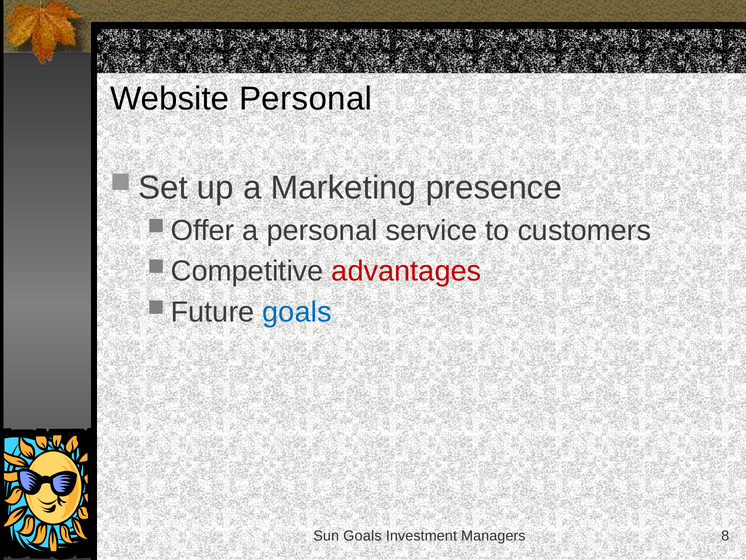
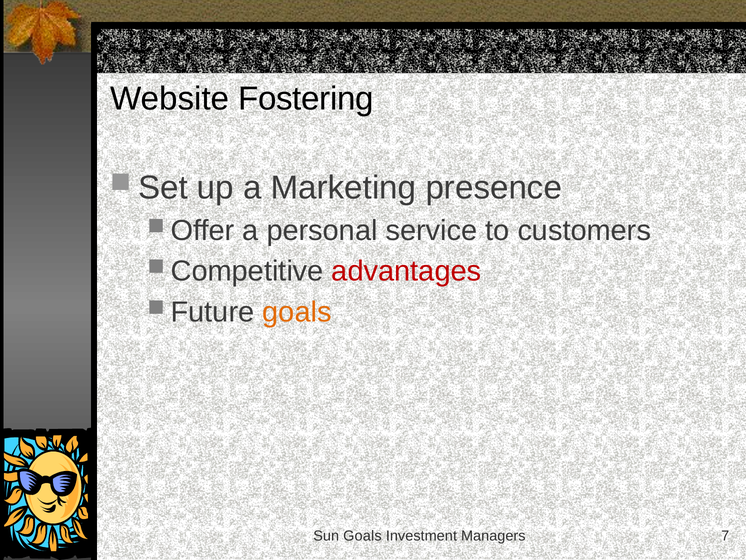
Website Personal: Personal -> Fostering (306, 99)
goals colour: blue -> orange (297, 312)
8: 8 -> 7 (725, 536)
